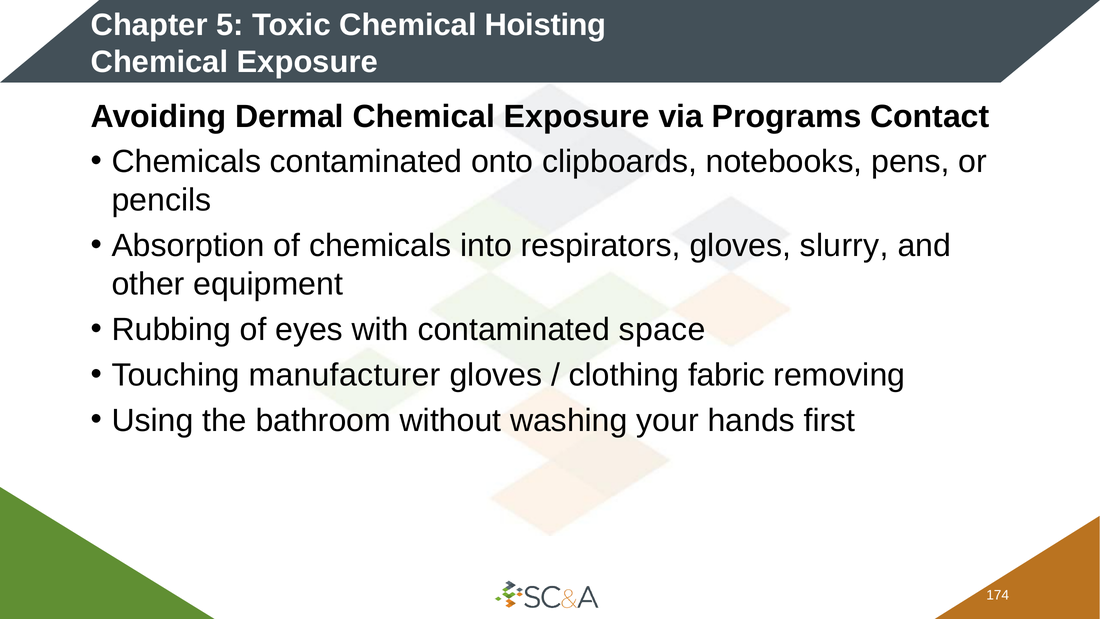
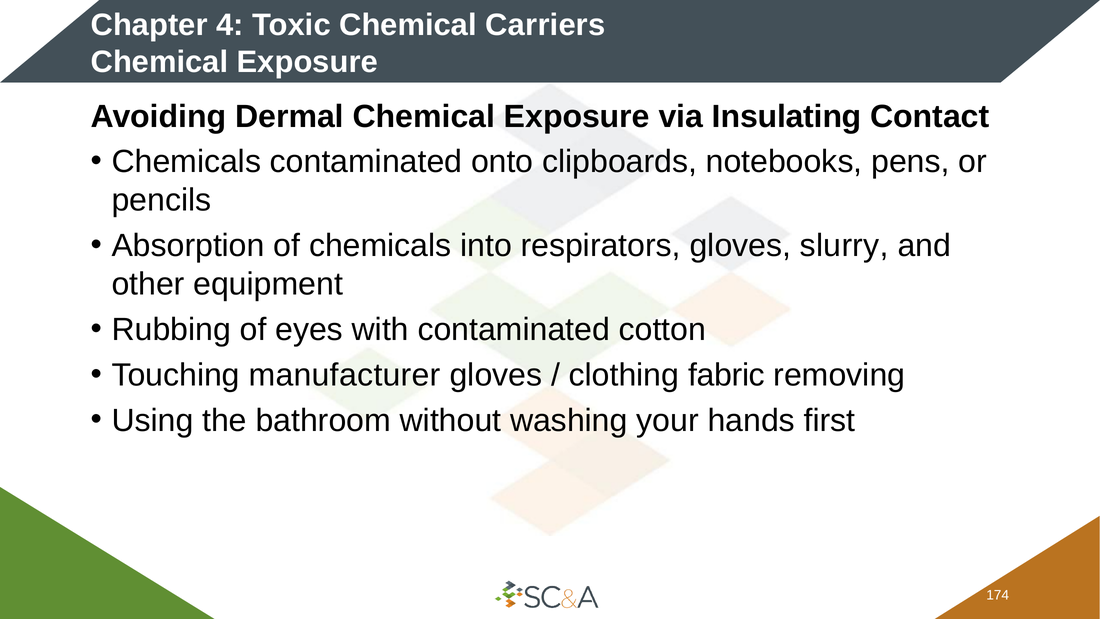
5: 5 -> 4 (230, 25)
Hoisting: Hoisting -> Carriers (545, 25)
Programs: Programs -> Insulating (787, 116)
space: space -> cotton (662, 330)
